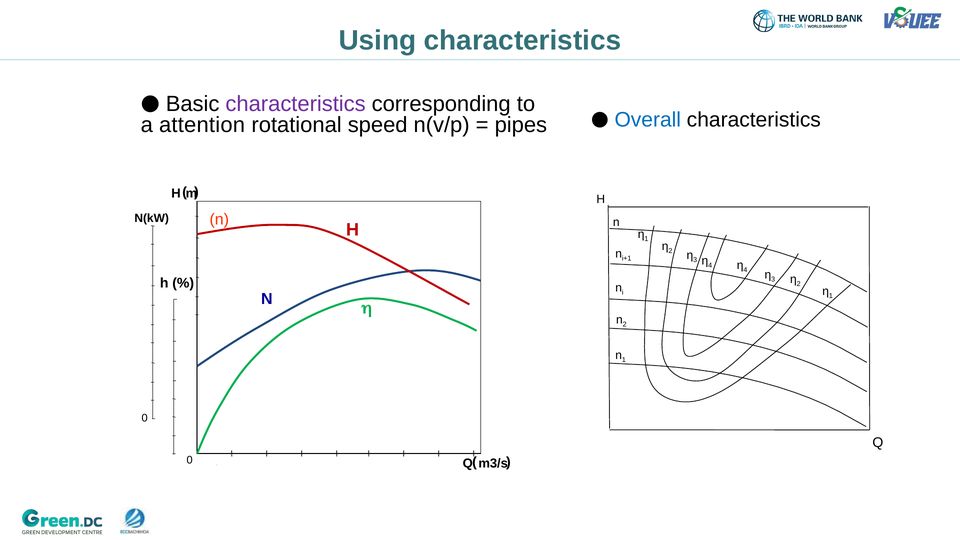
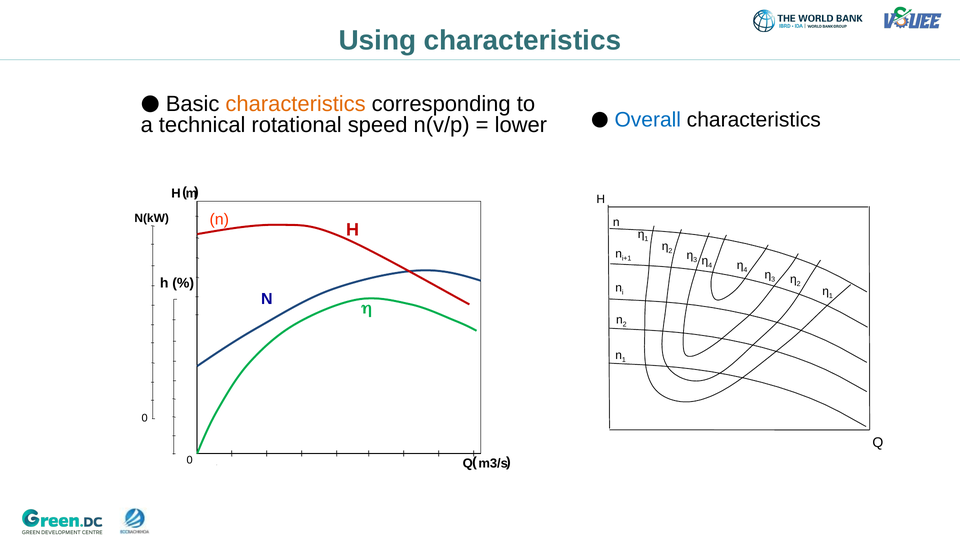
characteristics colour: purple -> orange (296, 104)
attention: attention -> technical (202, 125)
pipes: pipes -> lower (521, 125)
